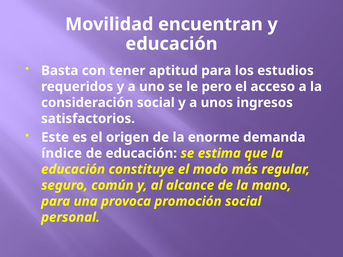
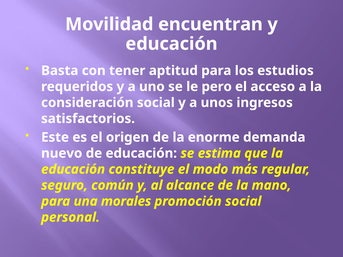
índice: índice -> nuevo (62, 153)
provoca: provoca -> morales (126, 201)
